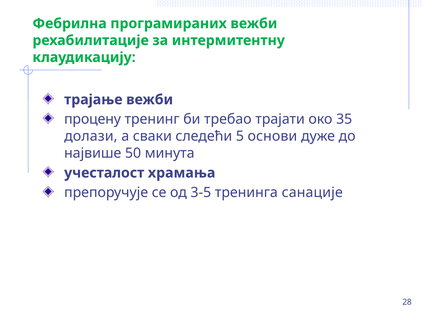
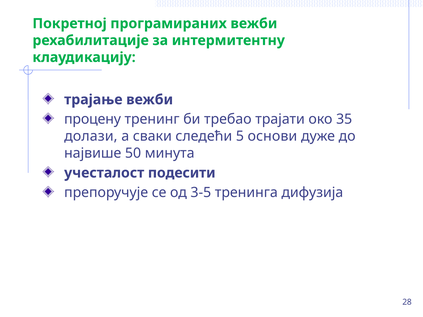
Фебрилна: Фебрилна -> Покретној (70, 24)
храмања: храмања -> подесити (182, 173)
санације: санације -> дифузија (312, 193)
